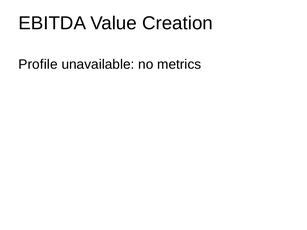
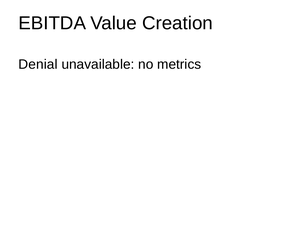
Profile: Profile -> Denial (38, 64)
